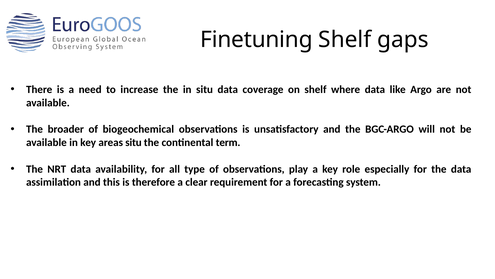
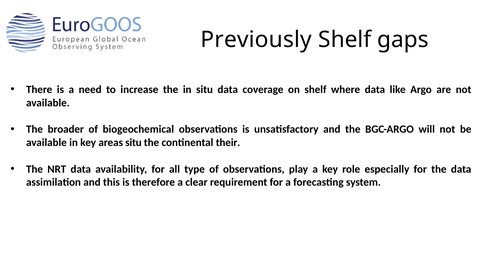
Finetuning: Finetuning -> Previously (256, 39)
term: term -> their (228, 142)
